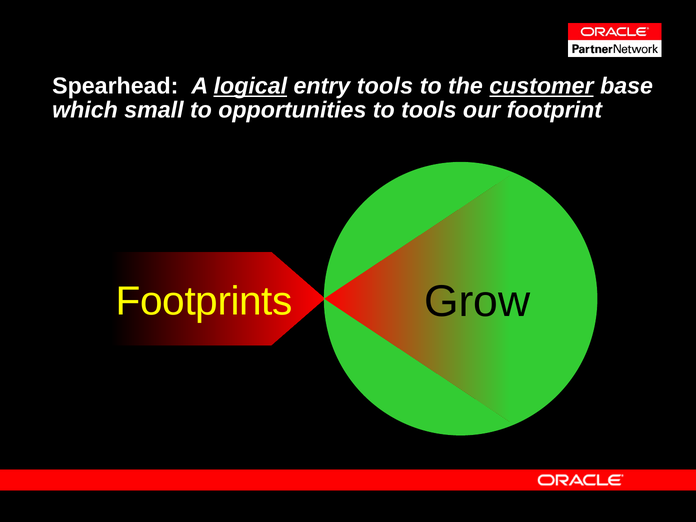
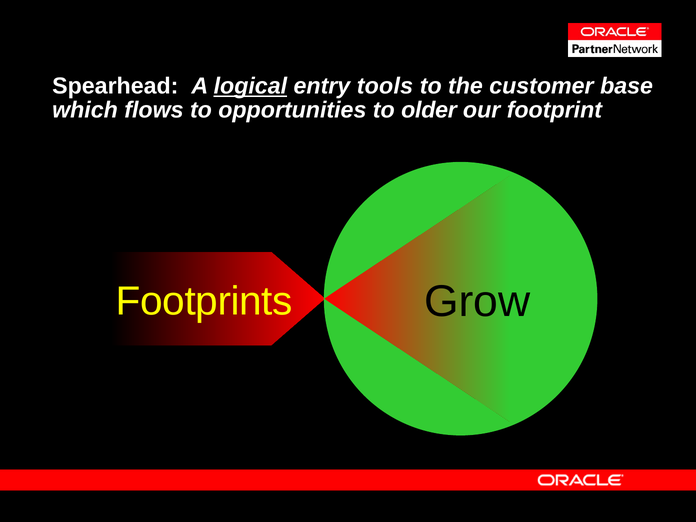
customer underline: present -> none (541, 86)
small: small -> flows (154, 110)
to tools: tools -> older (429, 110)
